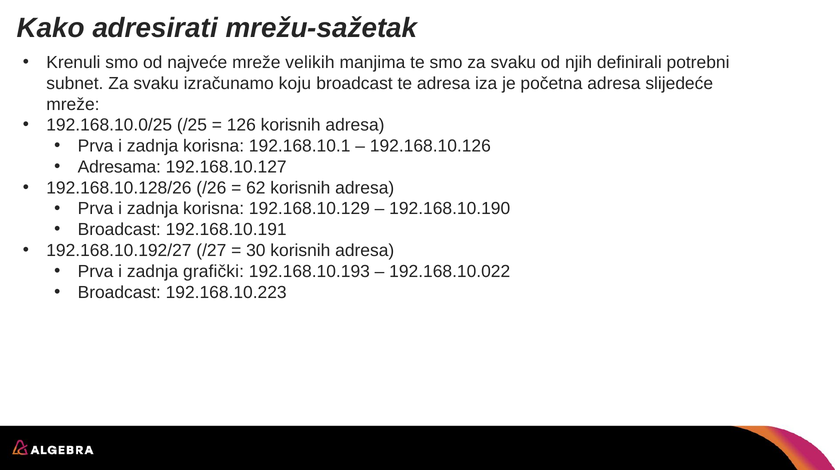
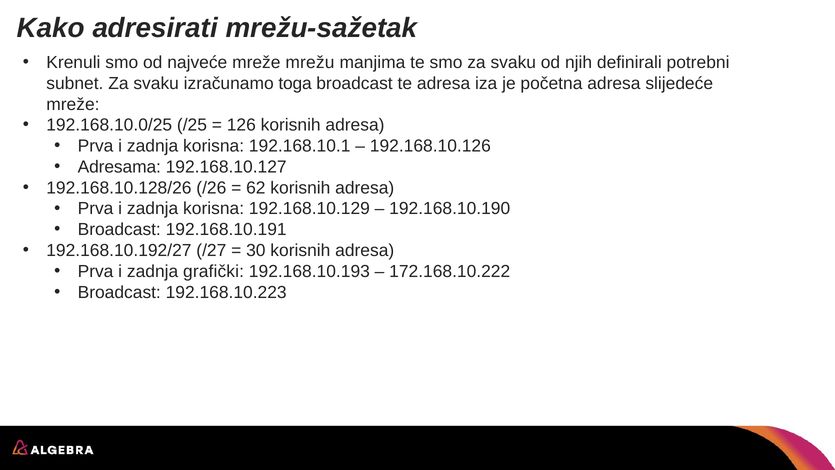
velikih: velikih -> mrežu (310, 62)
koju: koju -> toga (295, 83)
192.168.10.022: 192.168.10.022 -> 172.168.10.222 (450, 271)
